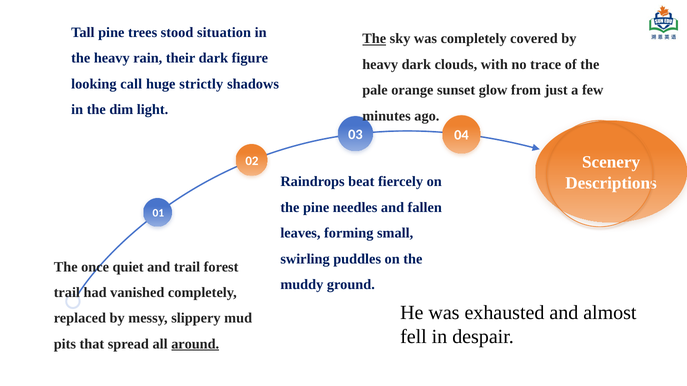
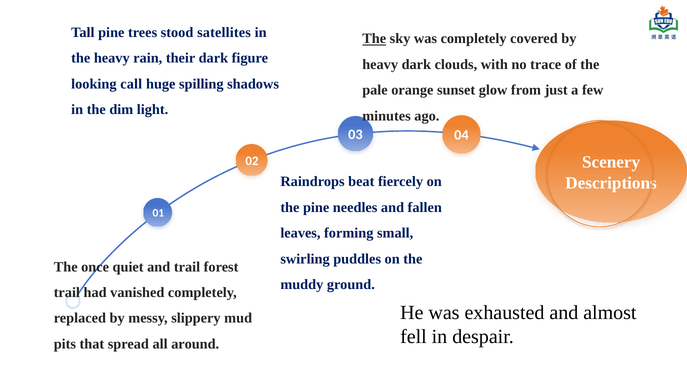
situation: situation -> satellites (224, 33)
strictly: strictly -> spilling (201, 84)
around underline: present -> none (195, 344)
